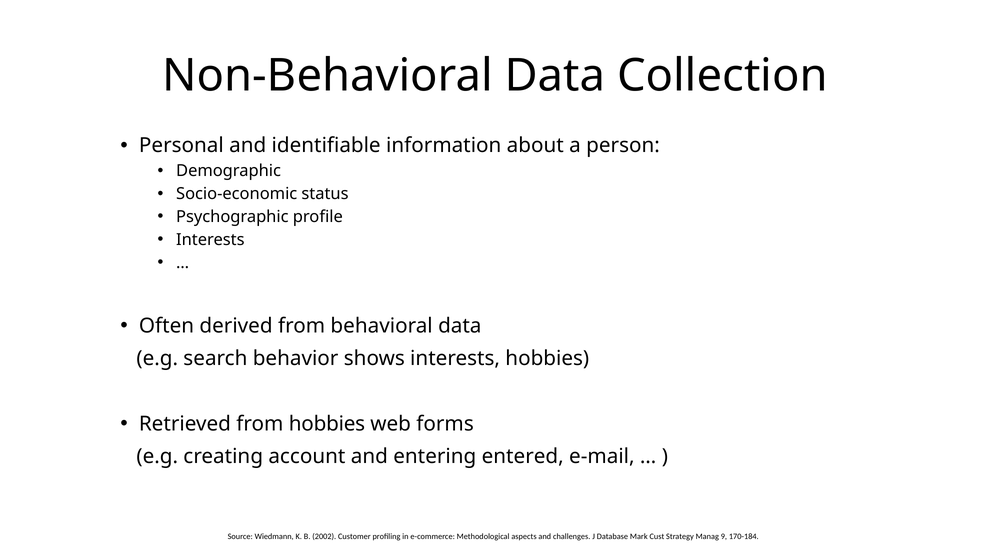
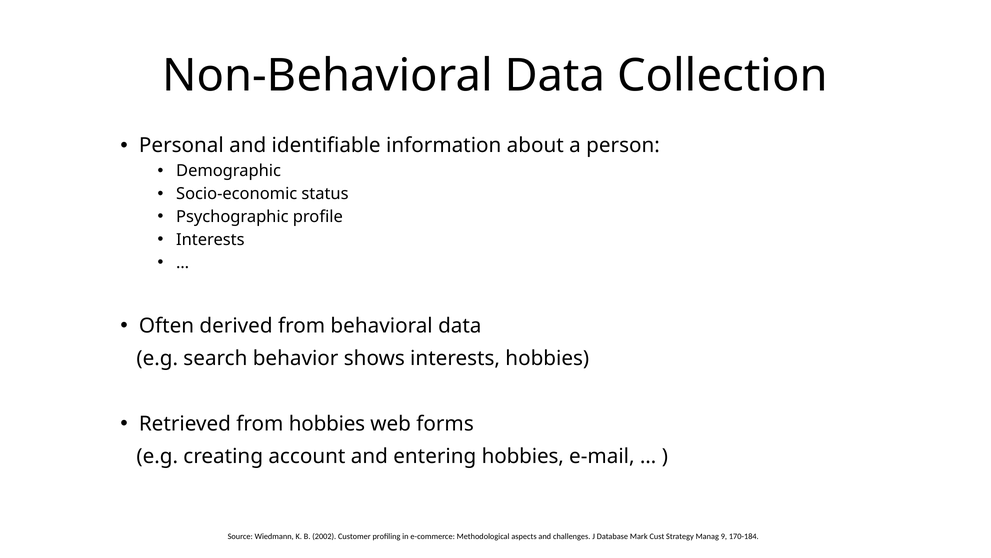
entering entered: entered -> hobbies (523, 456)
